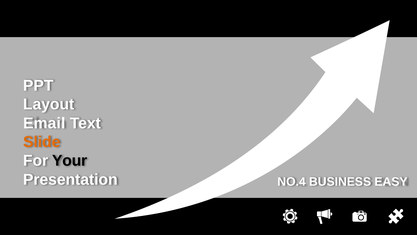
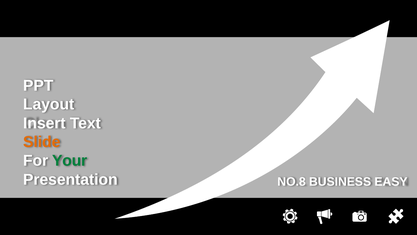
Email: Email -> Insert (44, 123)
Your colour: black -> green (70, 161)
NO.4: NO.4 -> NO.8 (292, 182)
